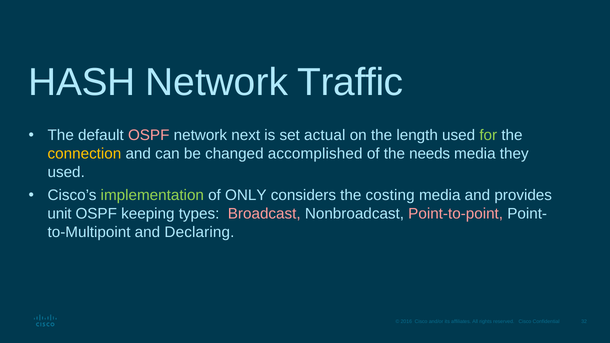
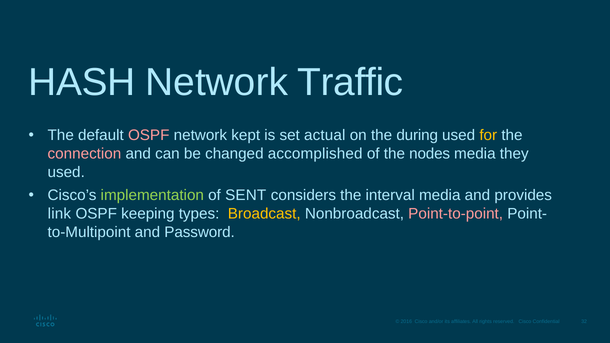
next: next -> kept (246, 135)
length: length -> during (417, 135)
for colour: light green -> yellow (488, 135)
connection colour: yellow -> pink (84, 154)
needs: needs -> nodes (430, 154)
ONLY: ONLY -> SENT (246, 195)
costing: costing -> interval (390, 195)
unit: unit -> link (59, 214)
Broadcast colour: pink -> yellow (264, 214)
Declaring: Declaring -> Password (200, 232)
